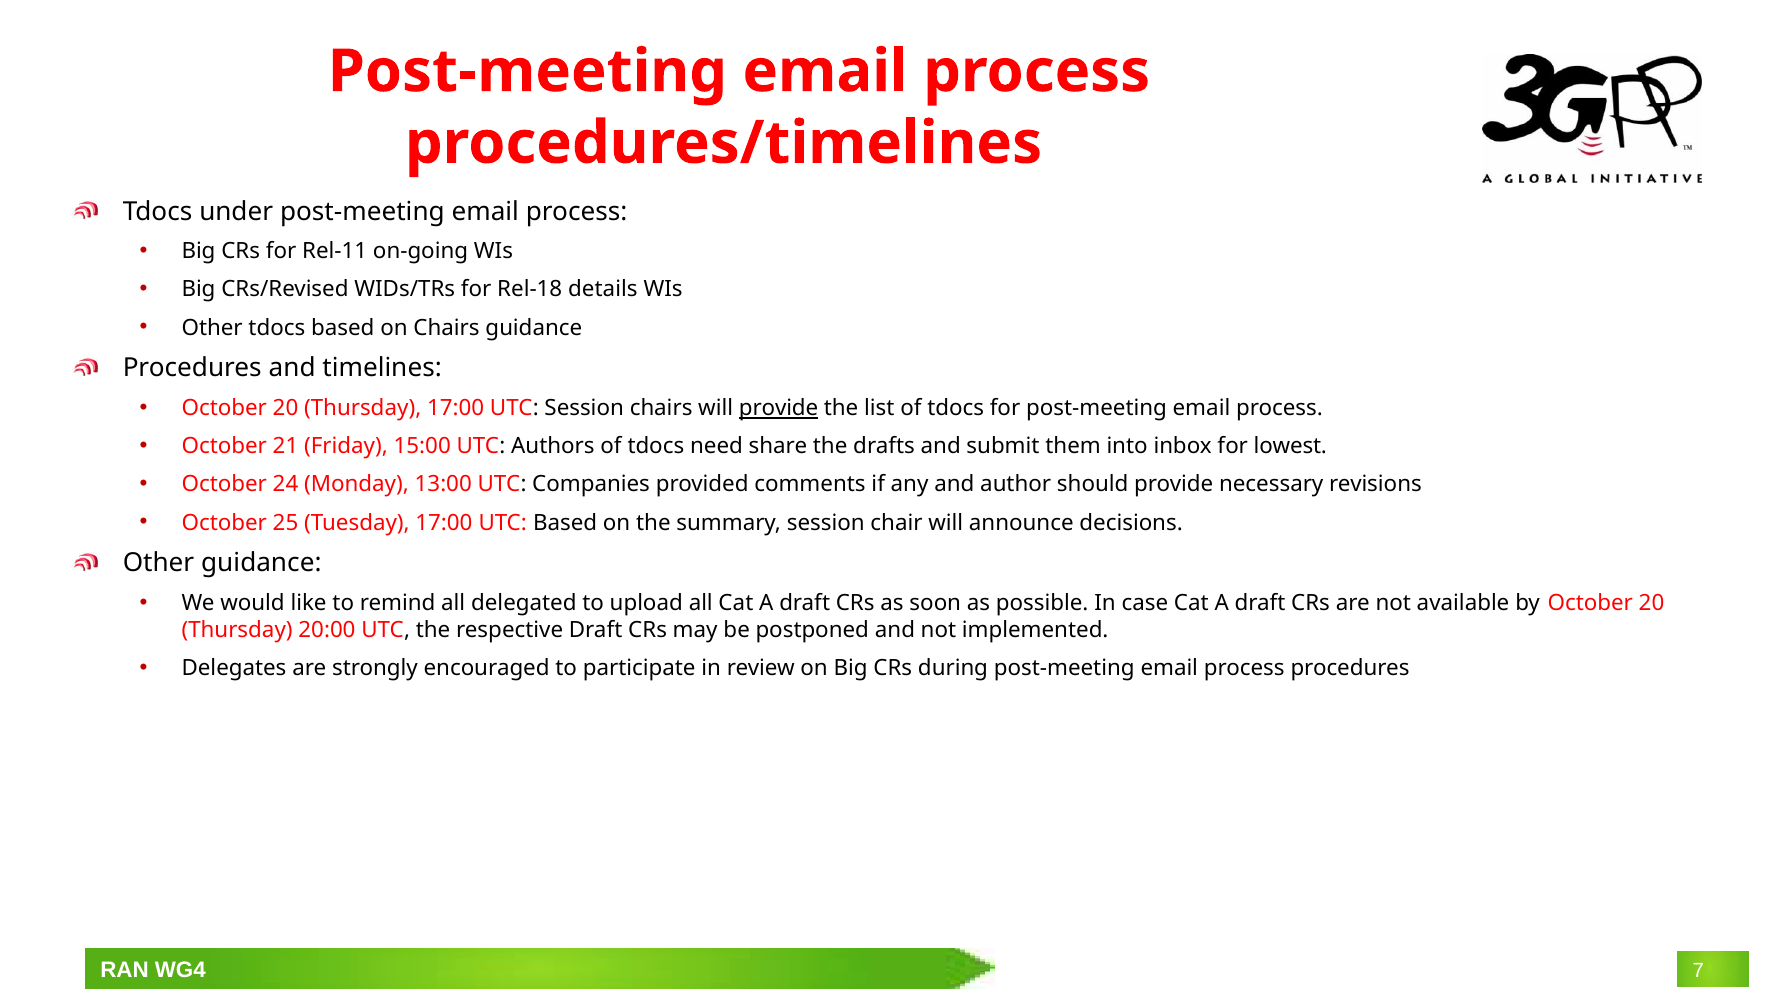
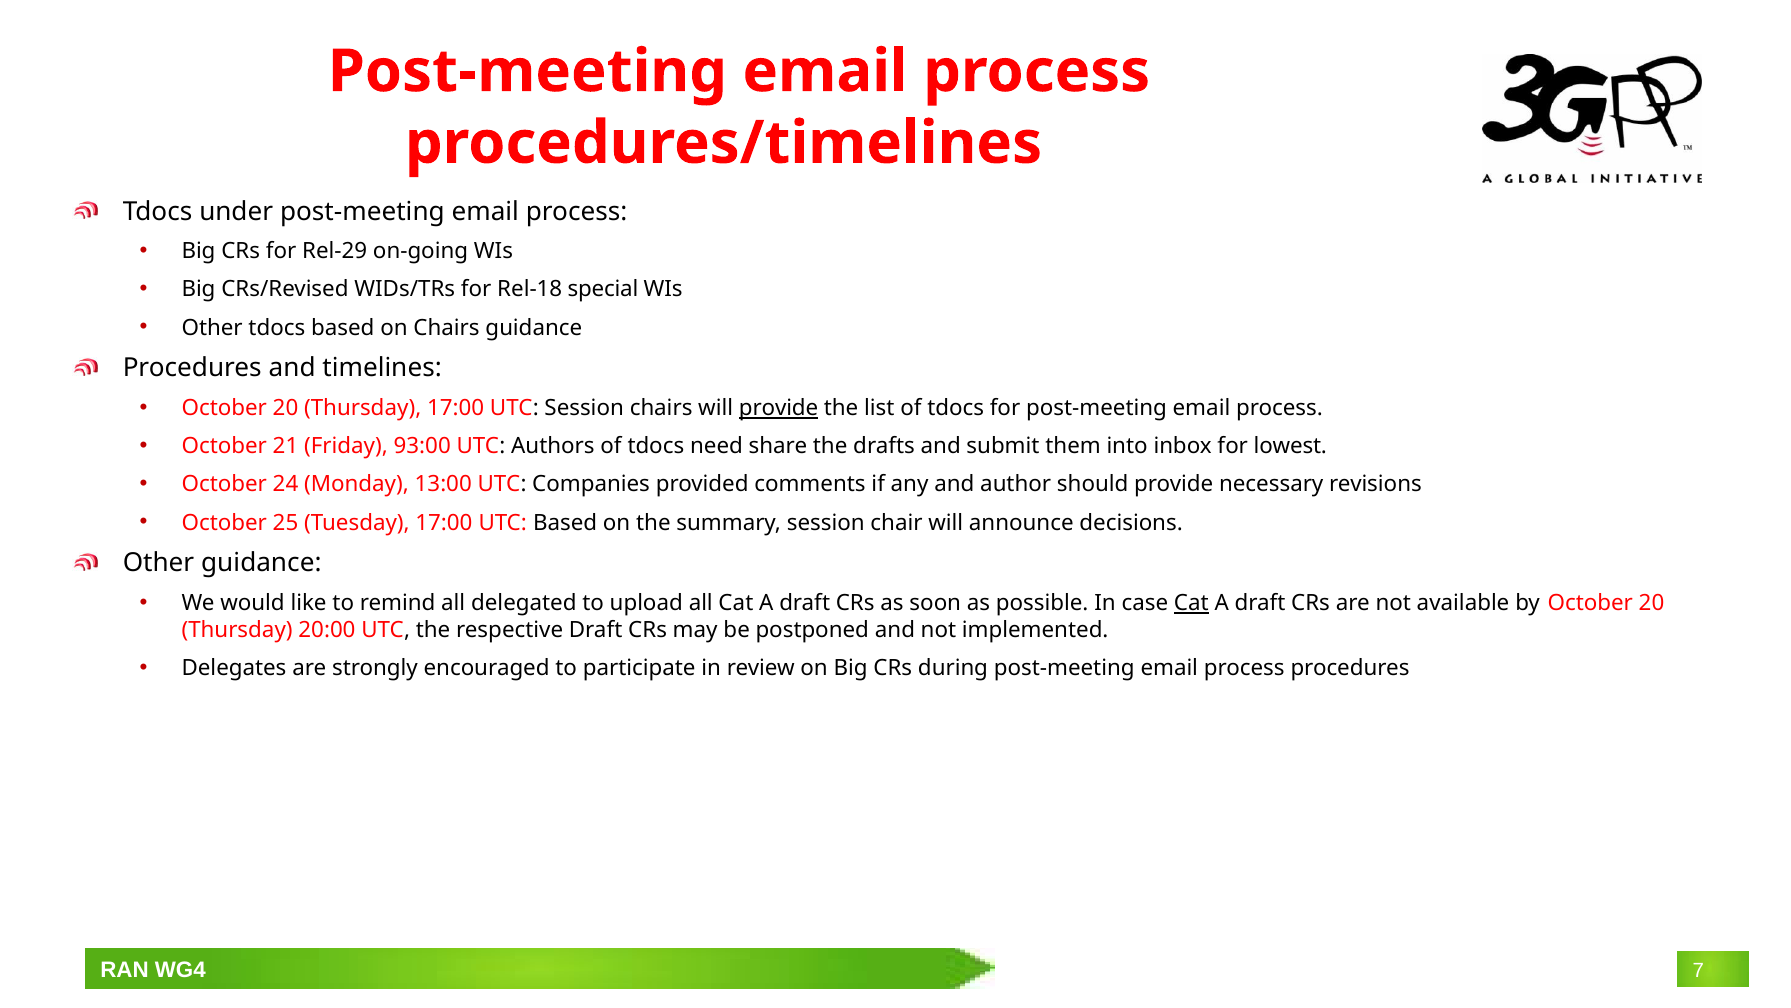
Rel-11: Rel-11 -> Rel-29 (335, 251)
details: details -> special (603, 289)
15:00: 15:00 -> 93:00 (422, 446)
Cat underline: none -> present (1191, 603)
